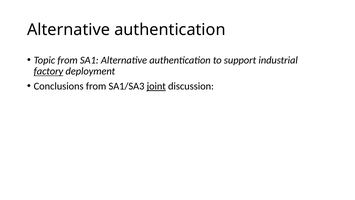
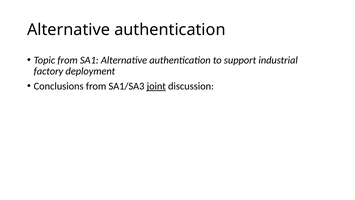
factory underline: present -> none (48, 71)
